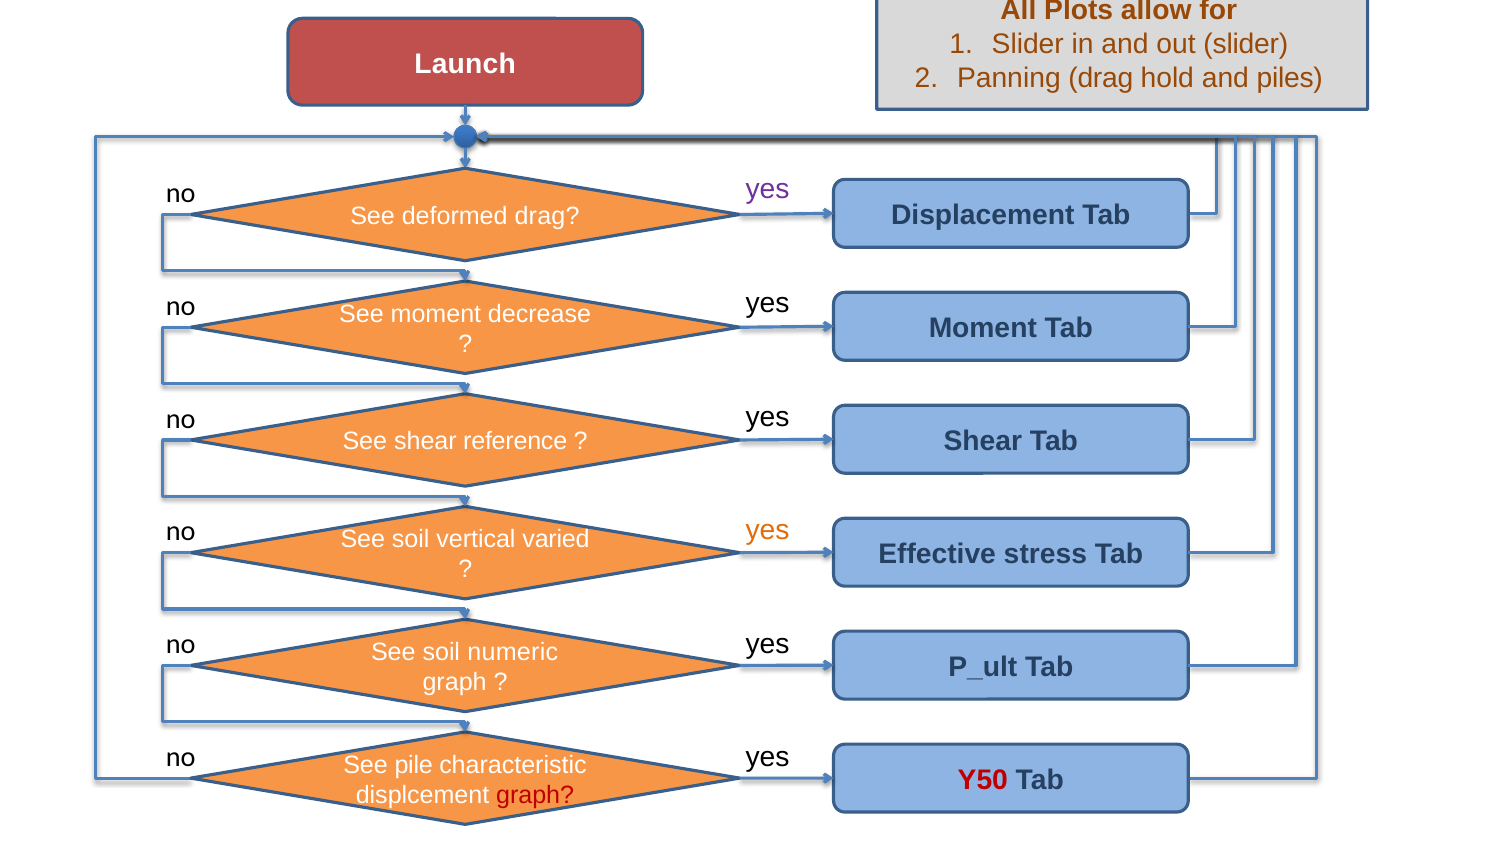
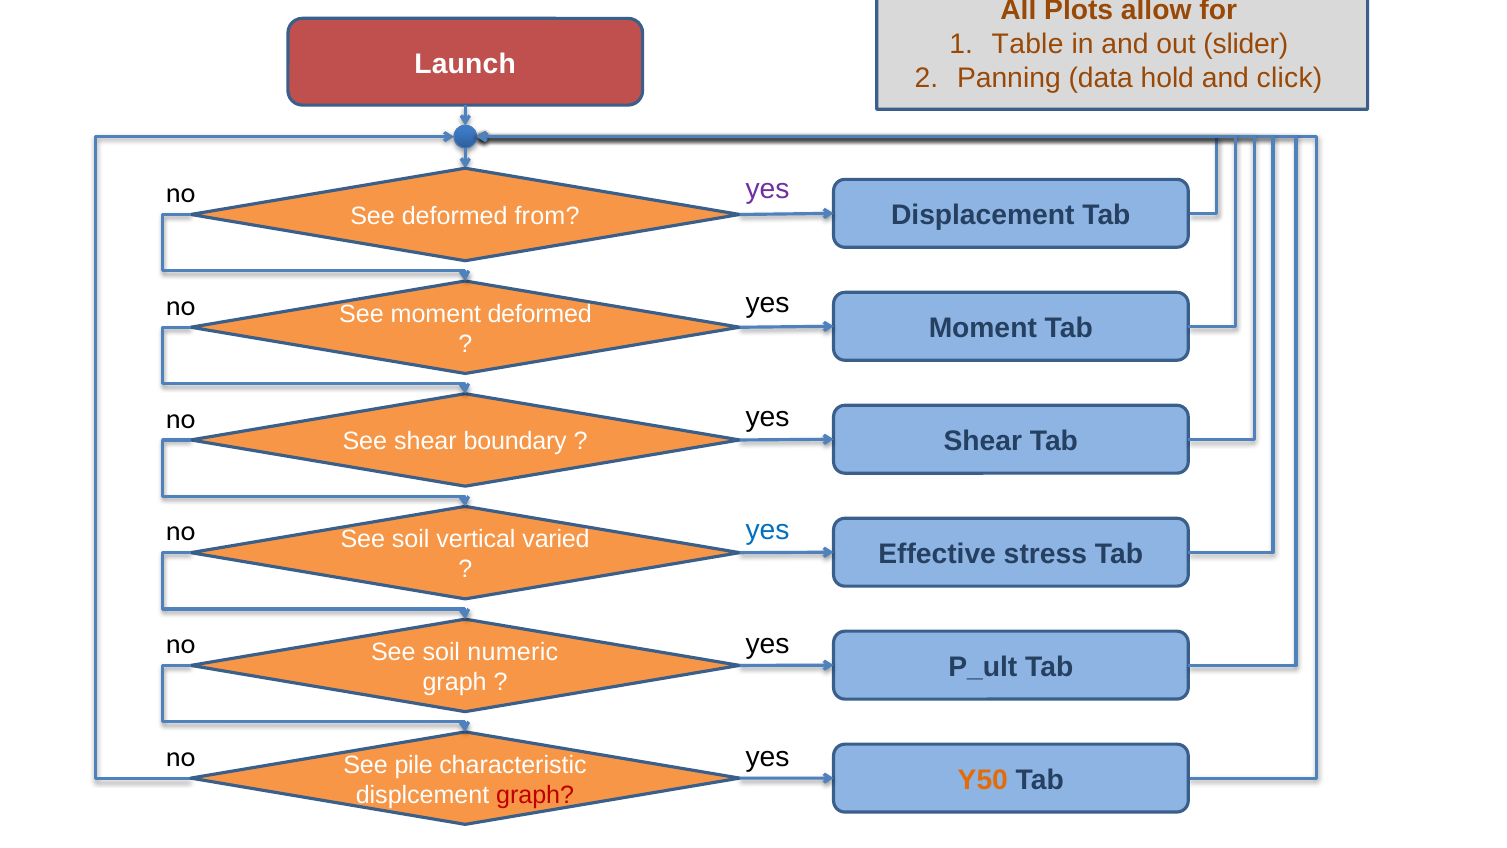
Slider: Slider -> Table (1028, 44)
Panning drag: drag -> data (1101, 78)
piles: piles -> click (1290, 78)
drag: drag -> from (547, 216)
decrease: decrease -> deformed (540, 314)
reference: reference -> boundary (515, 442)
yes colour: orange -> blue (768, 530)
Y50 colour: red -> orange (983, 780)
